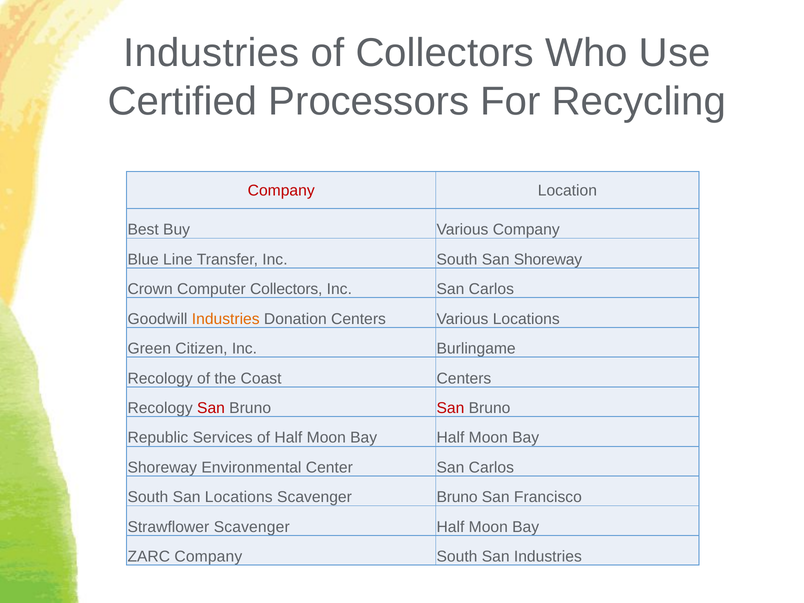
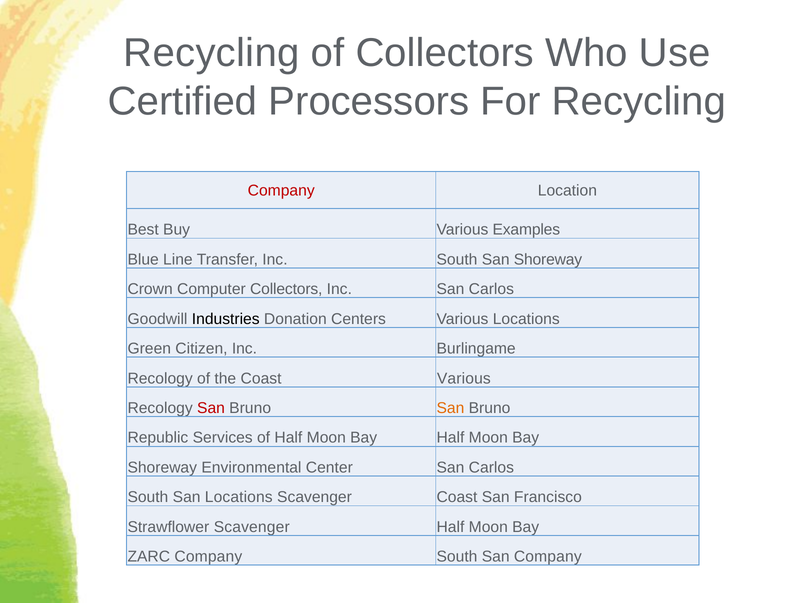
Industries: Industries -> Recycling (211, 53)
Various Company: Company -> Examples (526, 230)
Industries colour: orange -> black (226, 319)
Coast Centers: Centers -> Various (464, 378)
San colour: red -> orange (450, 408)
Scavenger Bruno: Bruno -> Coast (457, 497)
San Industries: Industries -> Company (548, 557)
